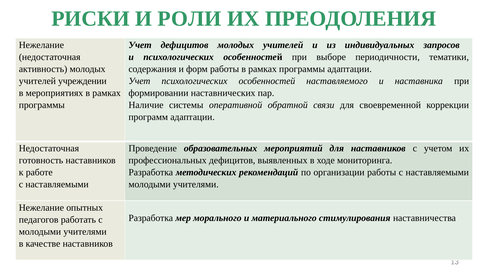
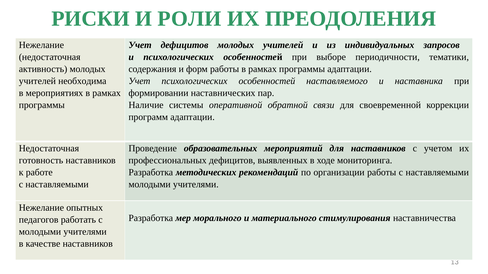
учреждении: учреждении -> необходима (82, 81)
